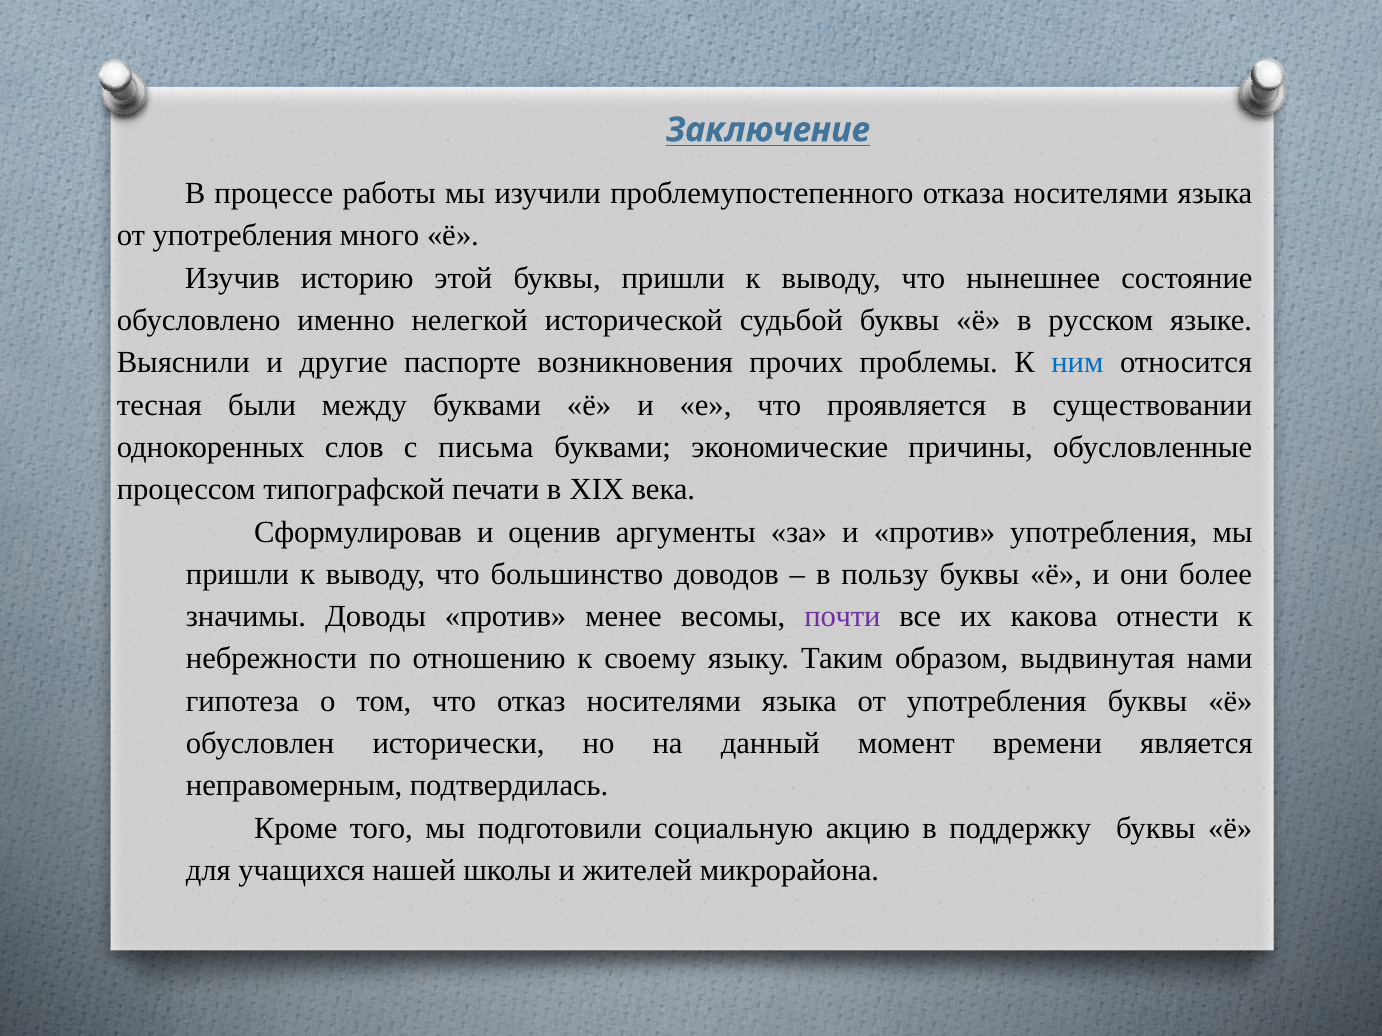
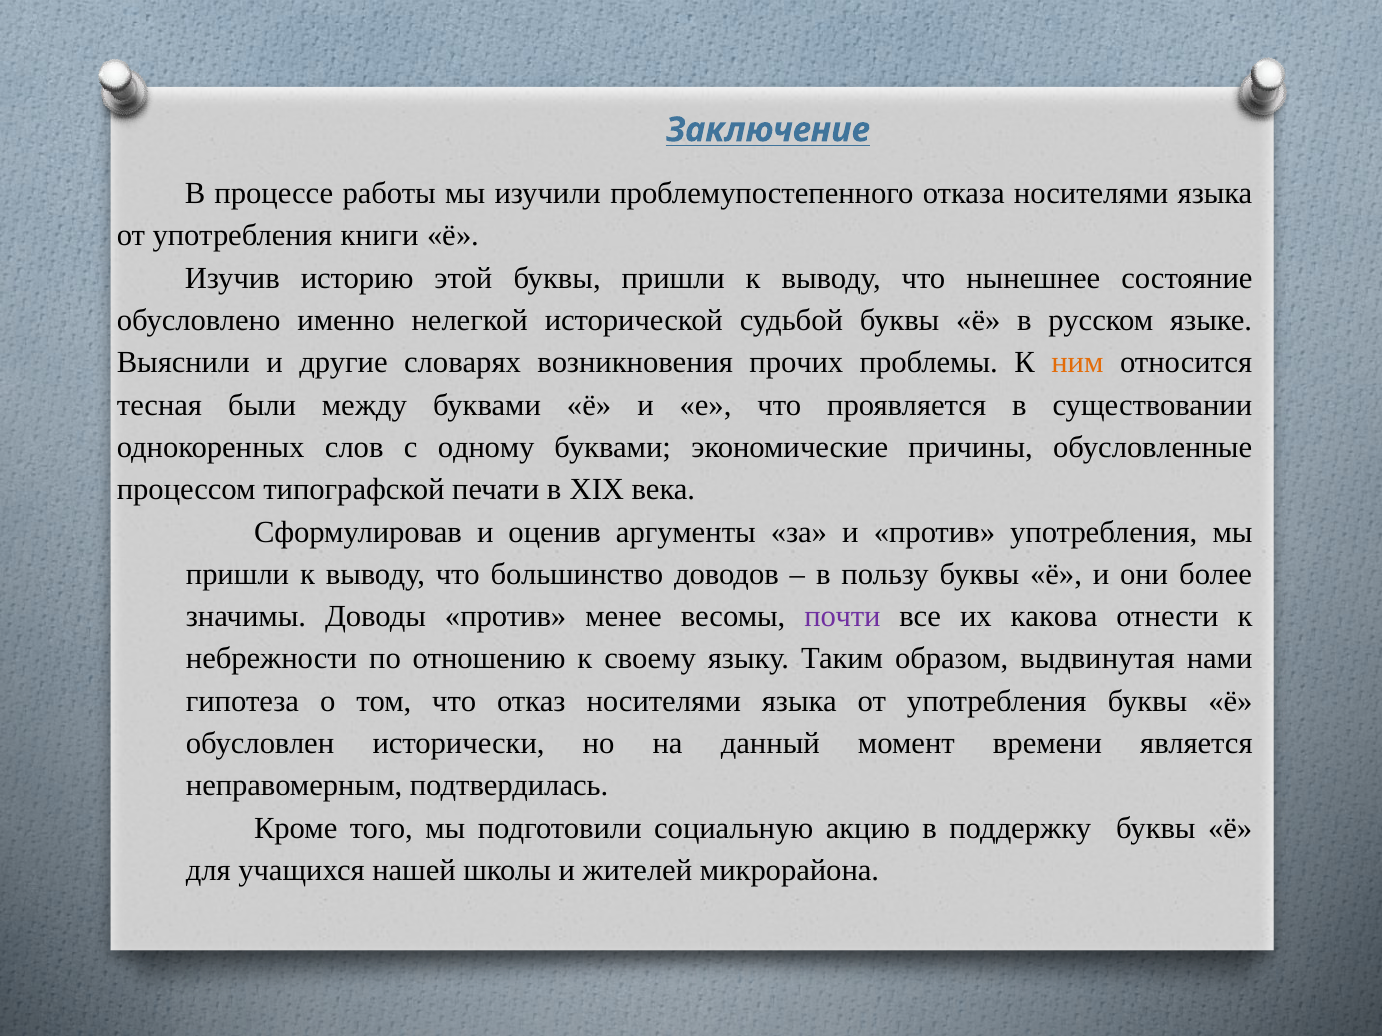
много: много -> книги (379, 236)
паспорте: паспорте -> словарях (463, 363)
ним colour: blue -> orange (1077, 363)
письма: письма -> одному (486, 448)
